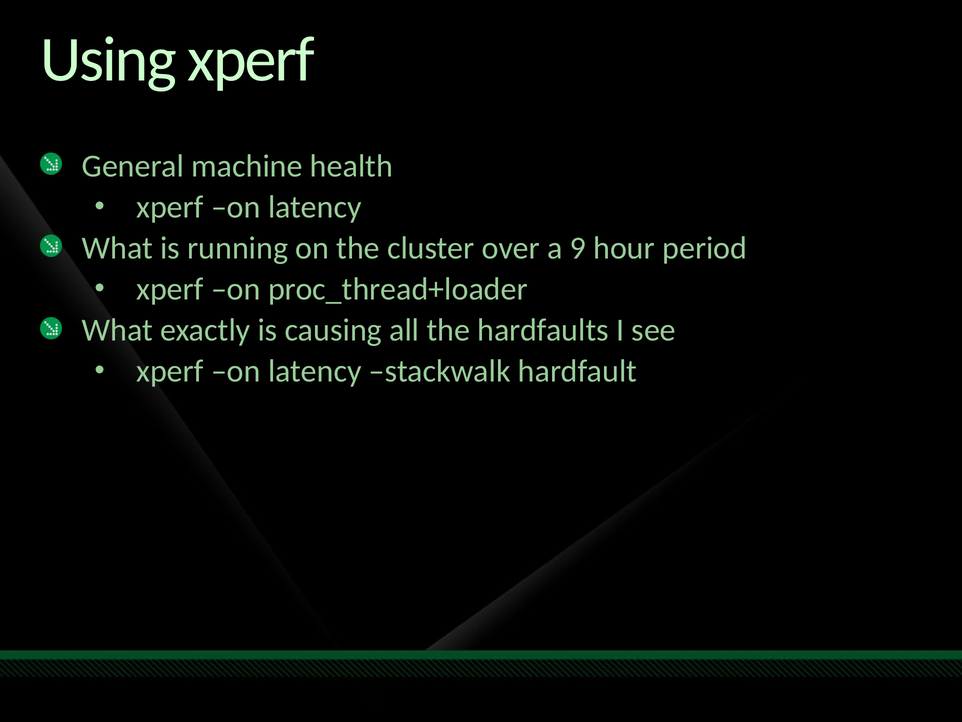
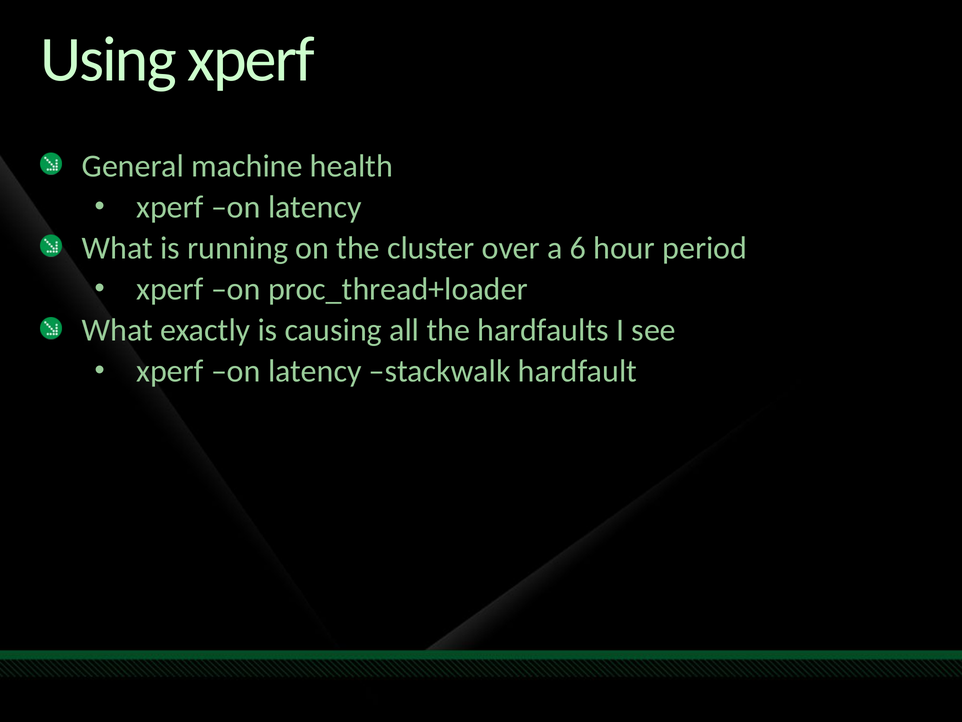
9: 9 -> 6 (578, 248)
